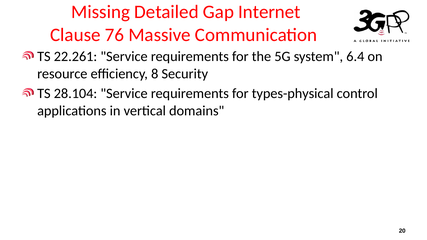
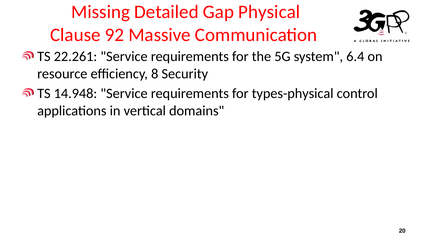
Internet: Internet -> Physical (269, 12)
76: 76 -> 92 (114, 35)
28.104: 28.104 -> 14.948 (75, 94)
